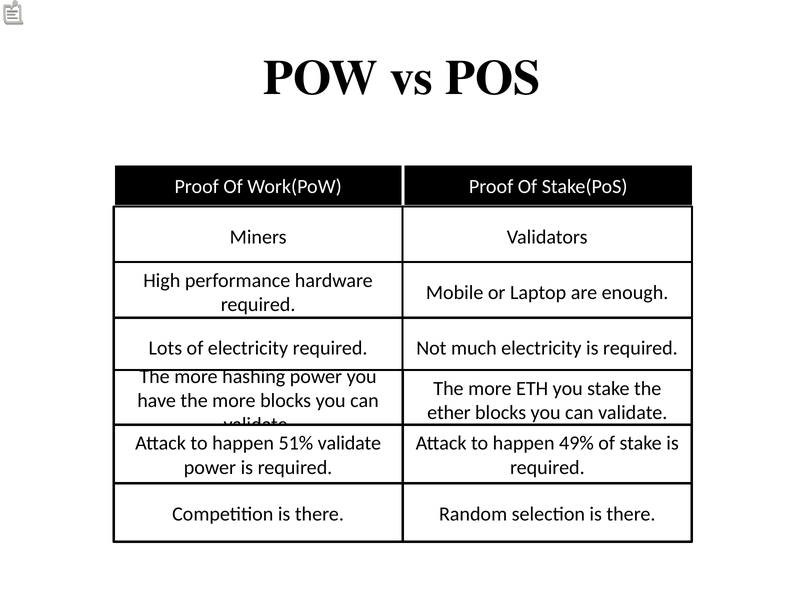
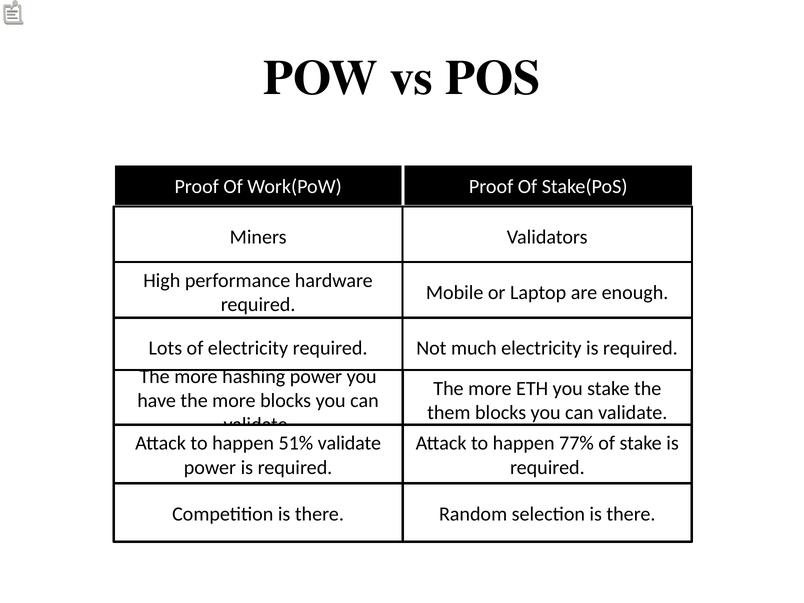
ether: ether -> them (449, 413)
49%: 49% -> 77% (576, 443)
